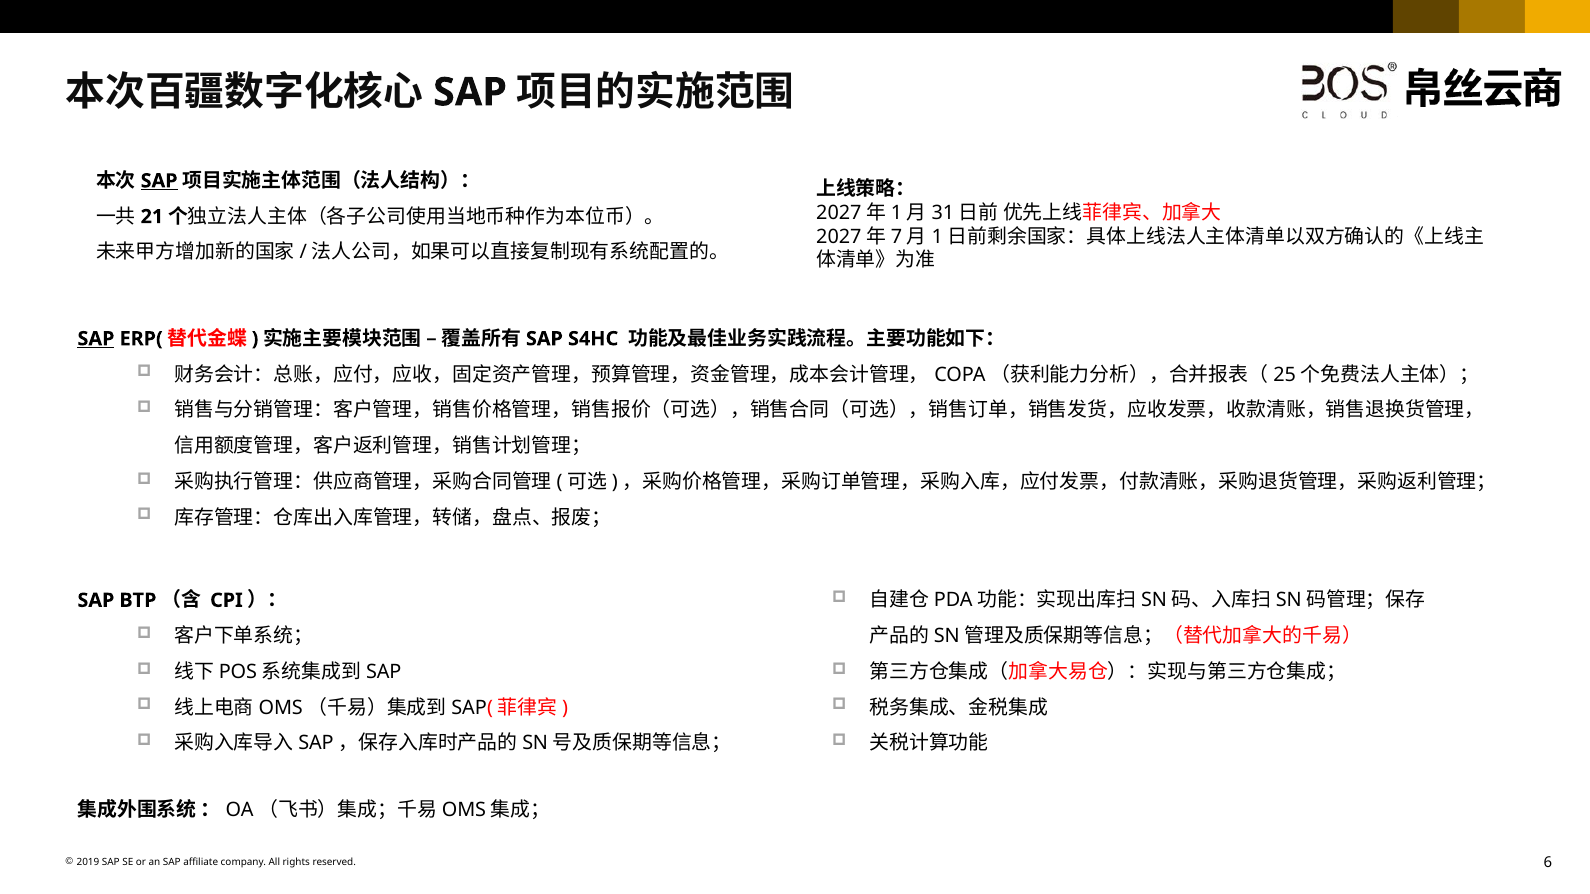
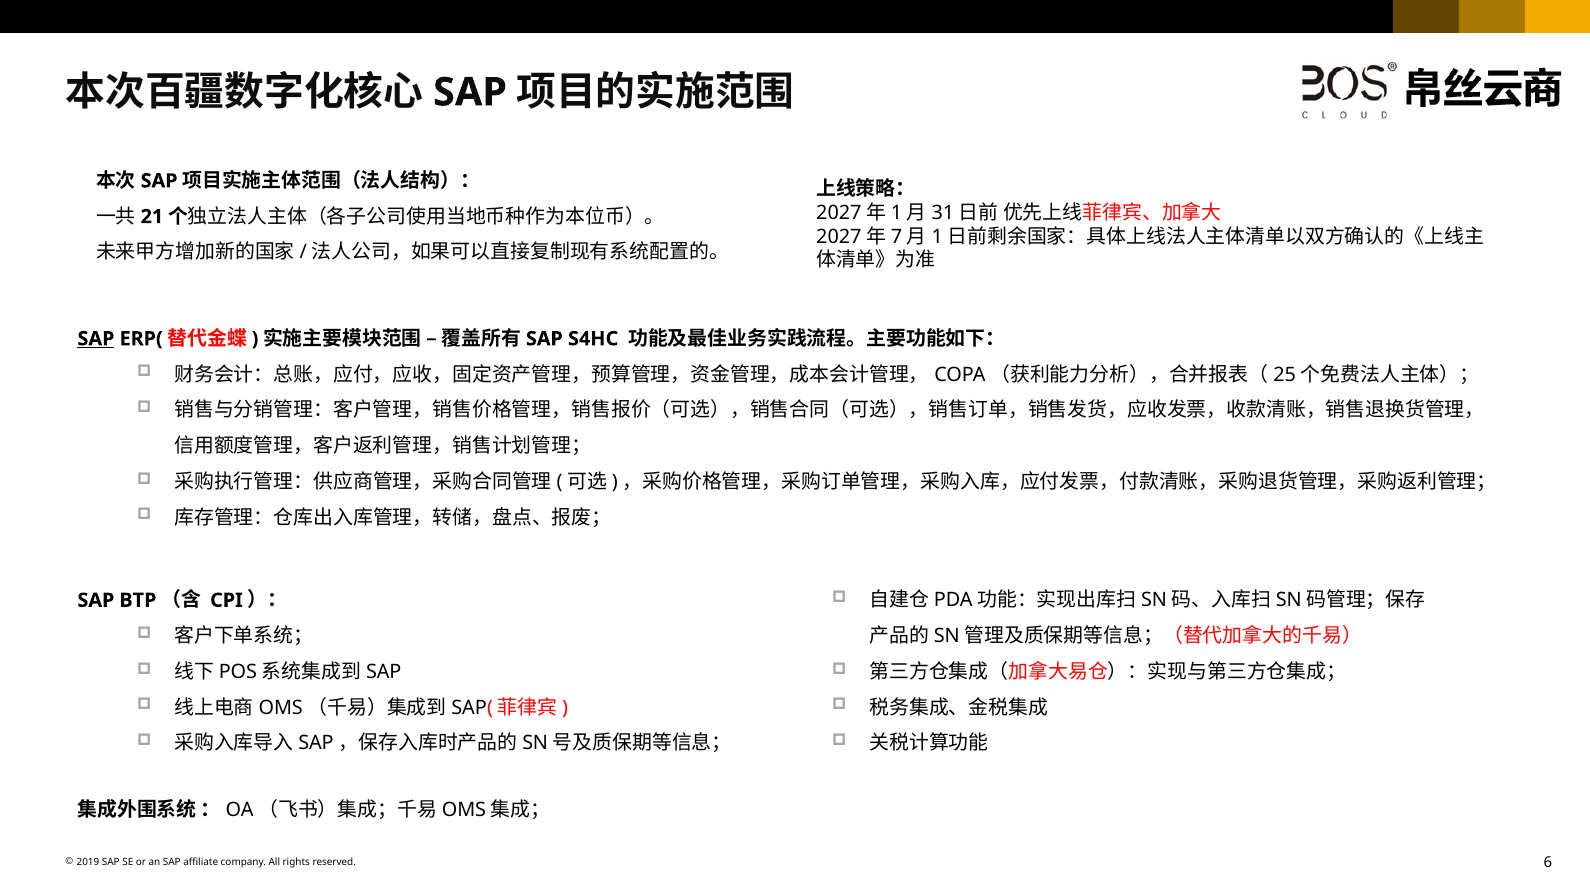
SAP underline: present -> none (159, 181)
